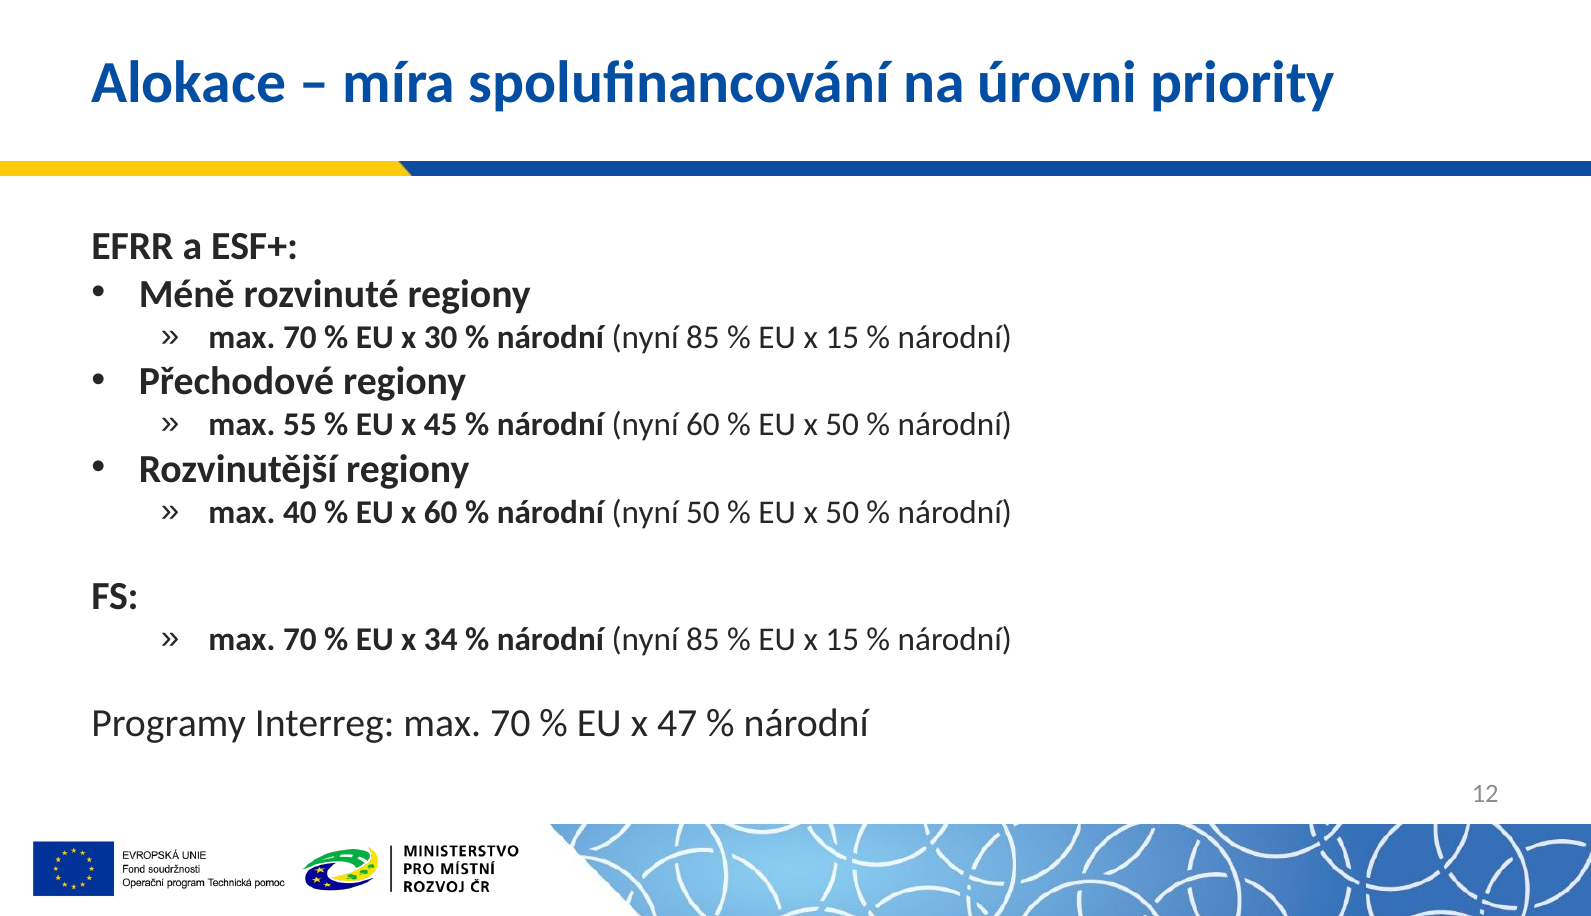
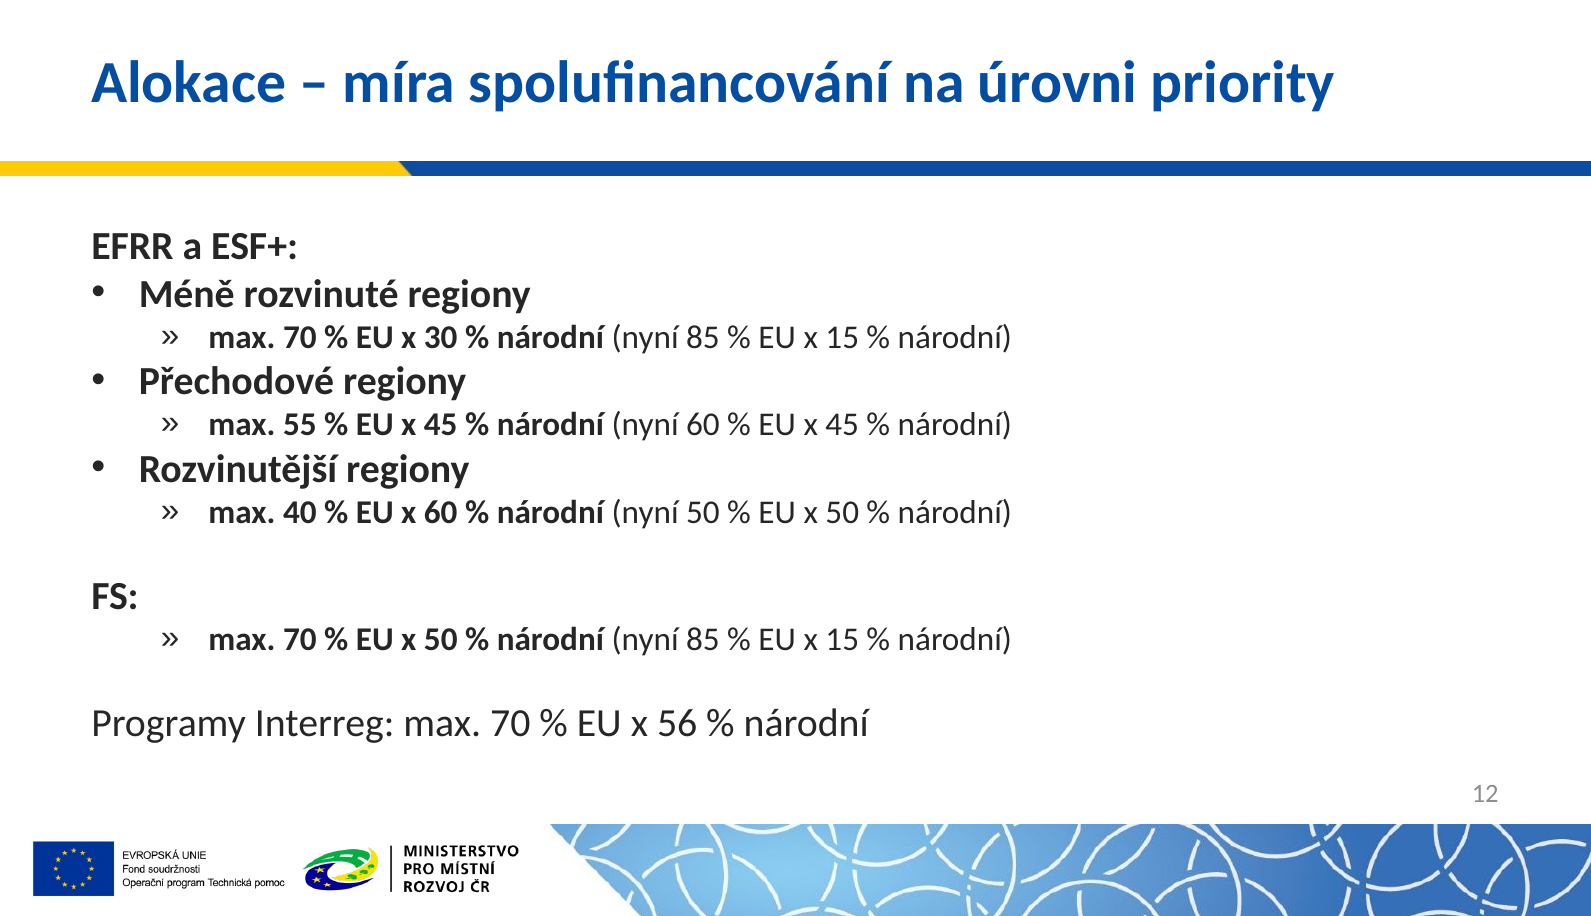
50: 50 -> 45 (842, 425)
34: 34 -> 50 (441, 640)
47: 47 -> 56 (677, 724)
